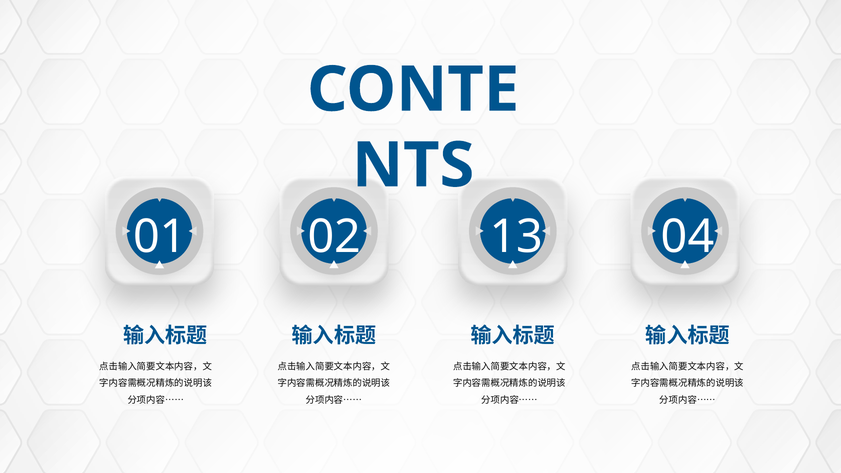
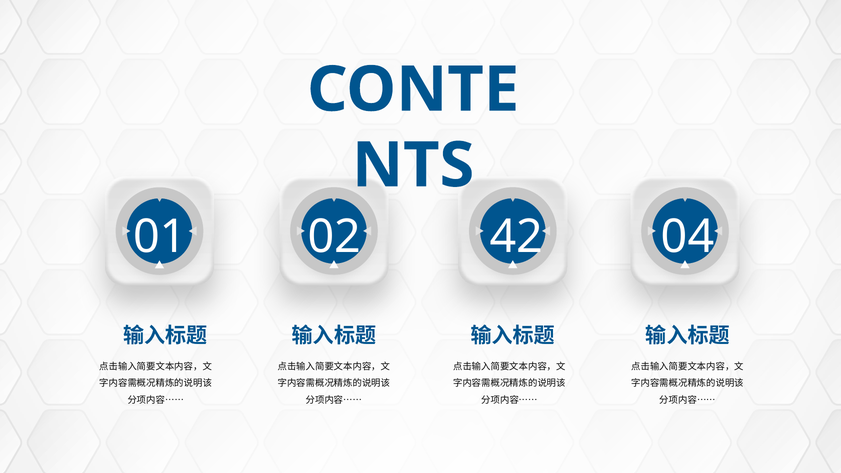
13: 13 -> 42 (516, 237)
